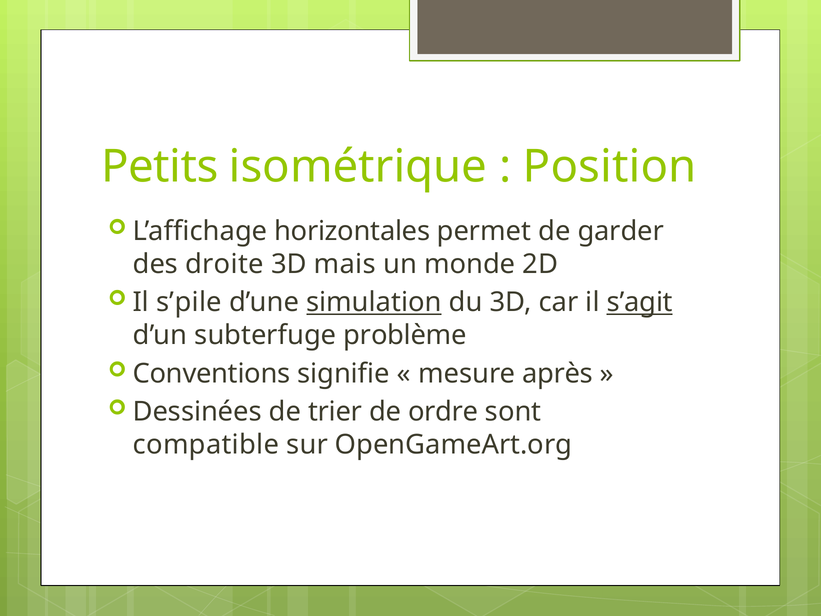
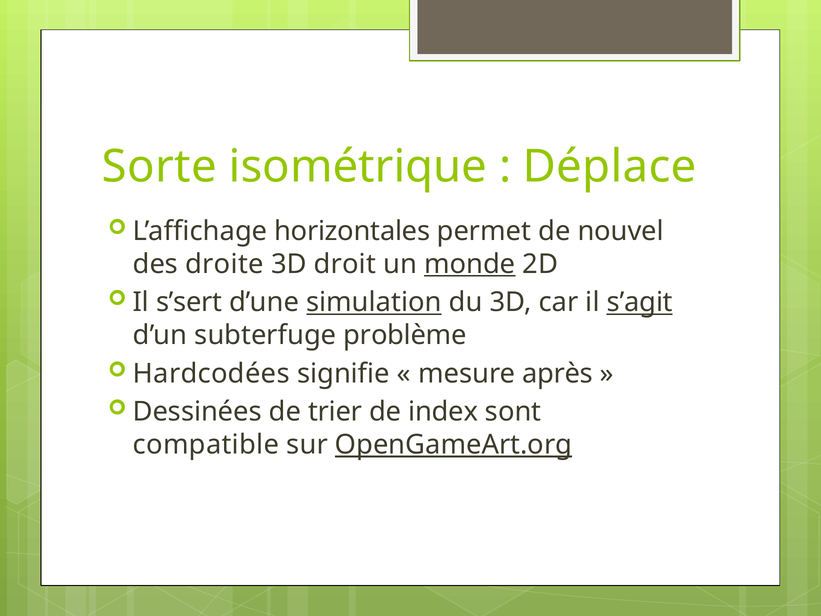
Petits: Petits -> Sorte (159, 167)
Position: Position -> Déplace (610, 167)
garder: garder -> nouvel (621, 231)
mais: mais -> droit (345, 264)
monde underline: none -> present (470, 264)
s’pile: s’pile -> s’sert (189, 302)
Conventions: Conventions -> Hardcodées (211, 373)
ordre: ordre -> index (443, 412)
OpenGameArt.org underline: none -> present (454, 445)
